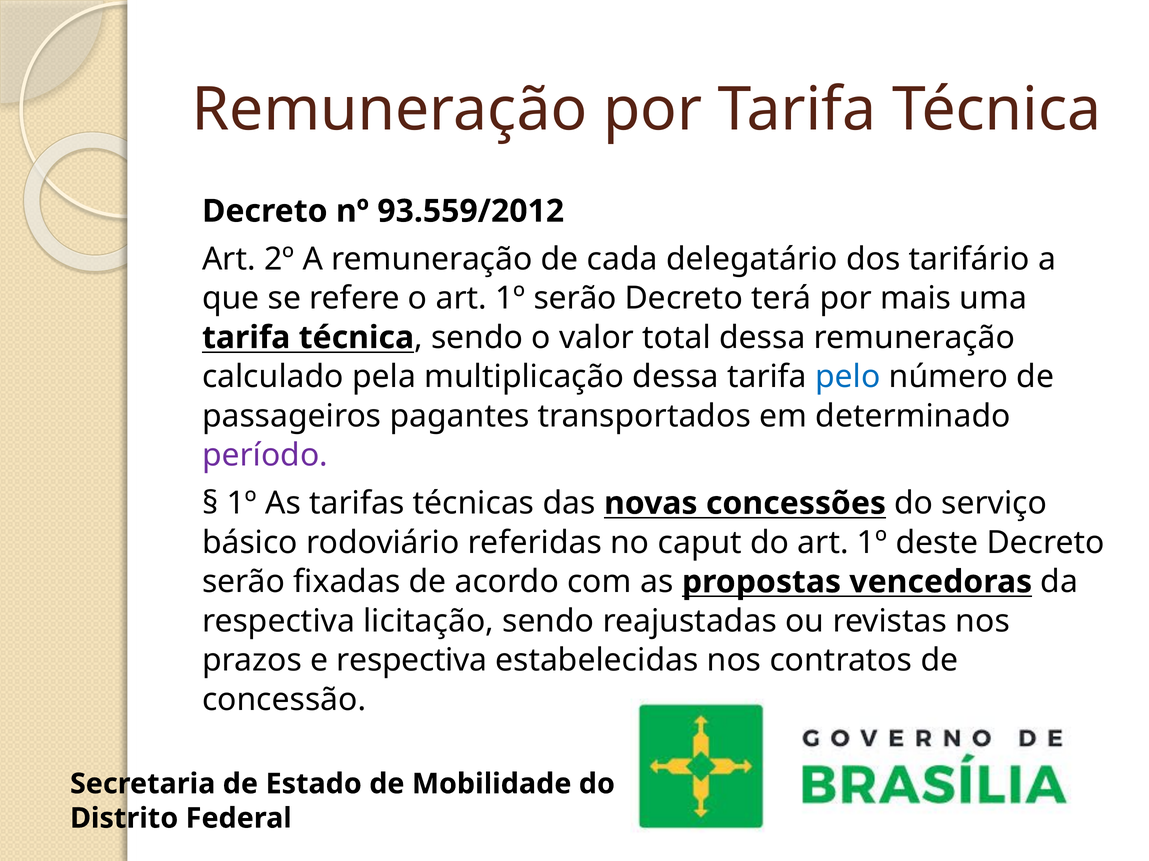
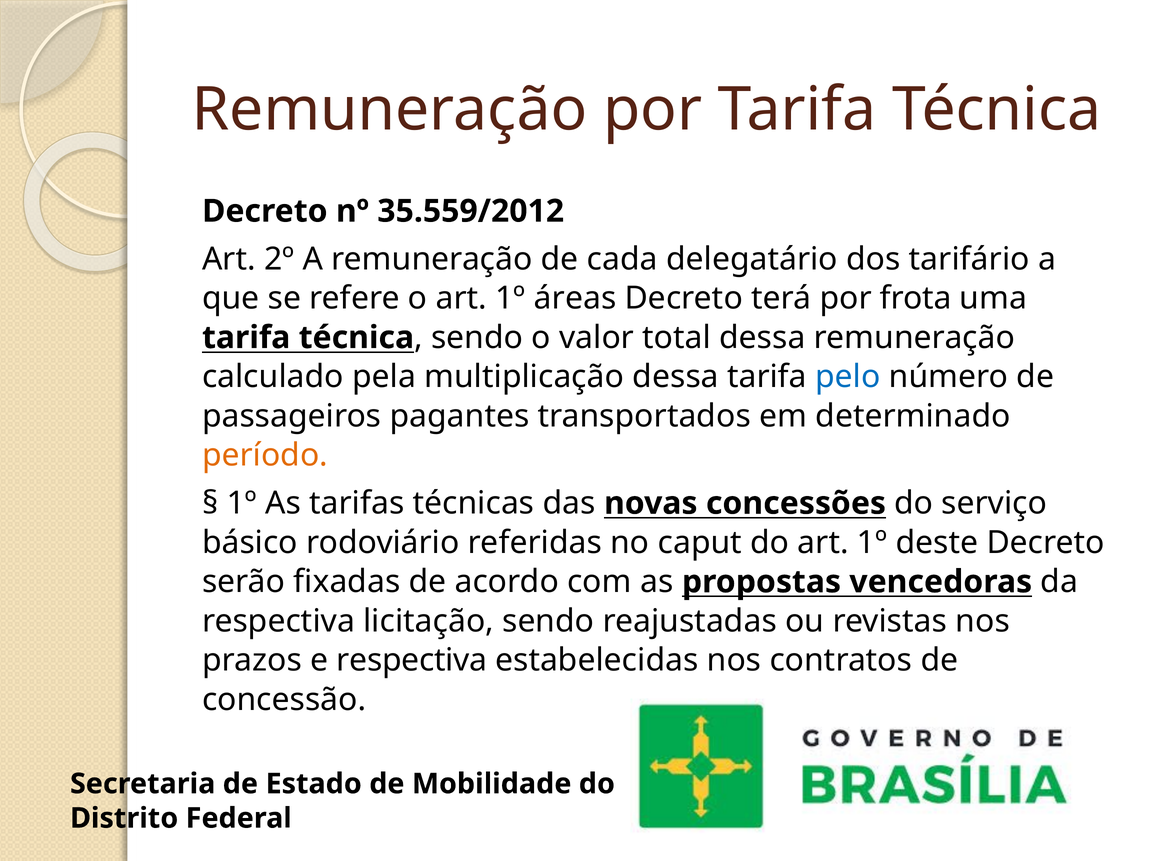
93.559/2012: 93.559/2012 -> 35.559/2012 (471, 211)
1º serão: serão -> áreas (575, 299)
mais: mais -> frota (916, 299)
período colour: purple -> orange (265, 456)
